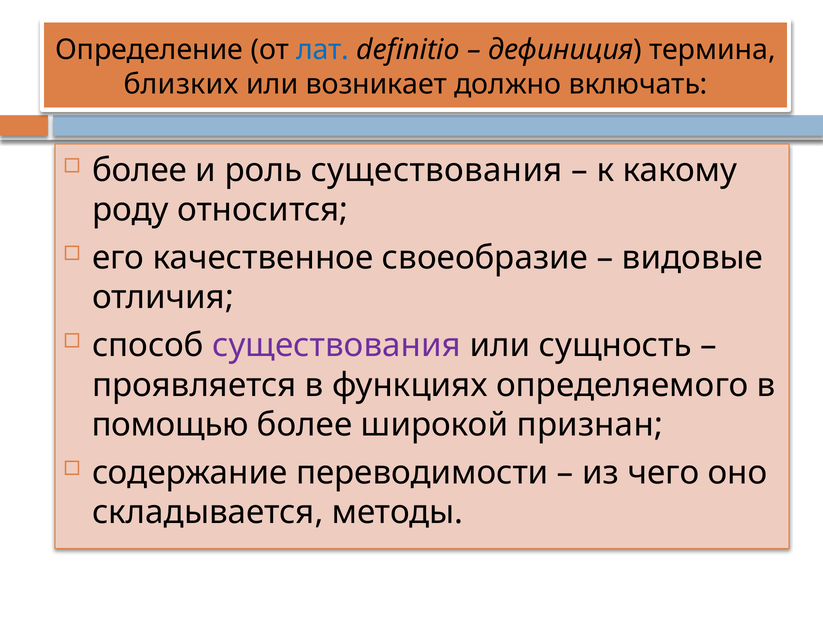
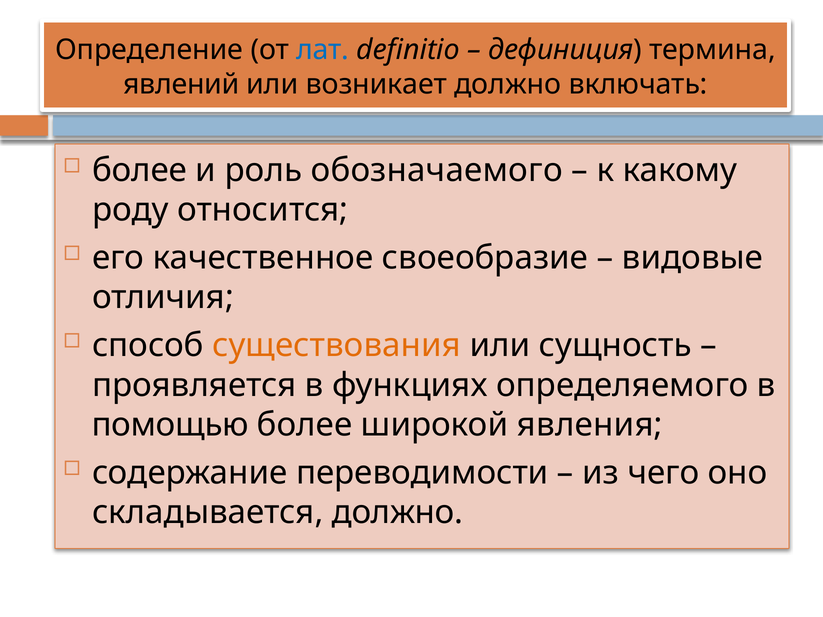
близких: близких -> явлений (181, 84)
роль существования: существования -> обозначаемого (437, 170)
существования colour: purple -> orange (337, 345)
признан: признан -> явления (590, 425)
складывается методы: методы -> должно (397, 513)
